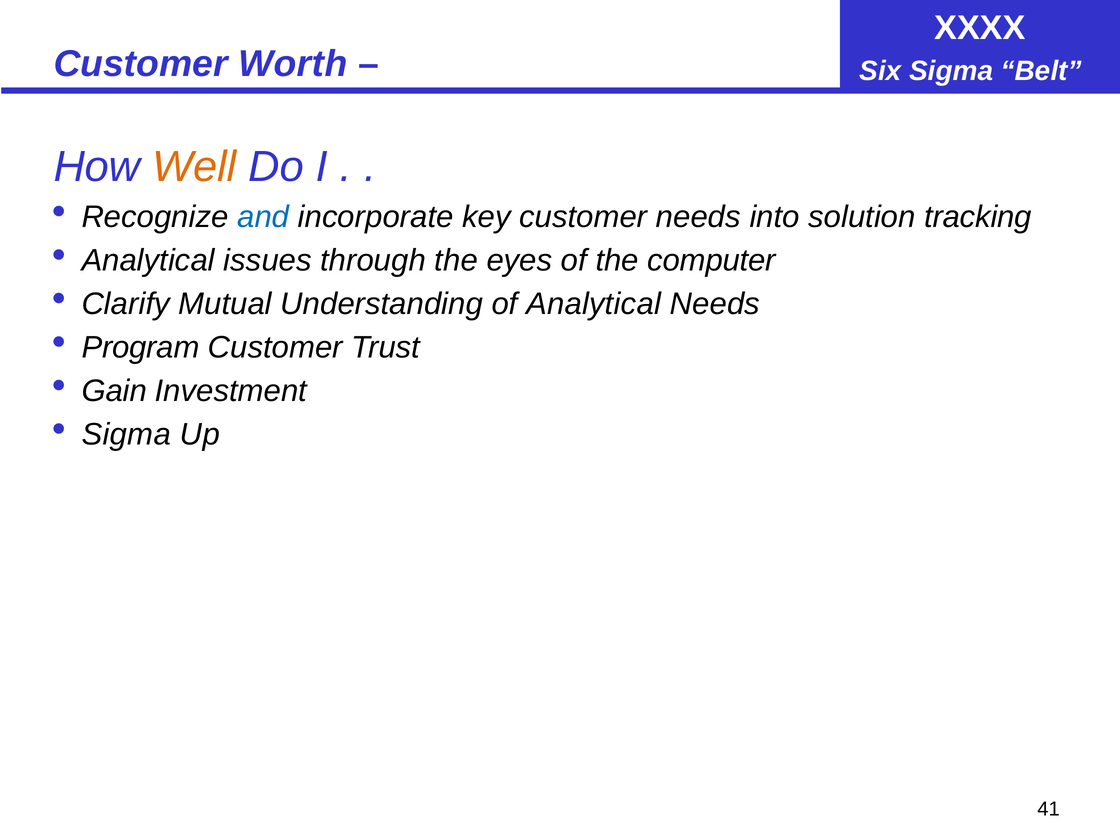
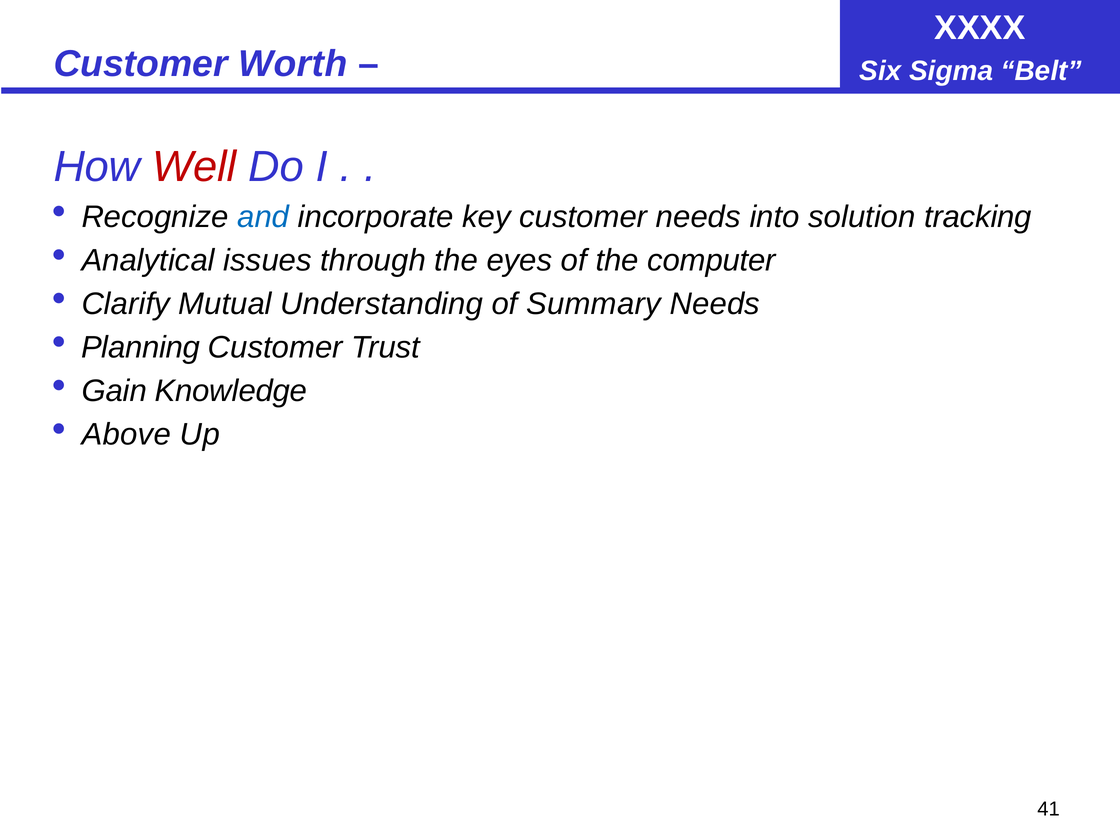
Well colour: orange -> red (194, 167)
of Analytical: Analytical -> Summary (594, 304)
Program: Program -> Planning (141, 348)
Investment: Investment -> Knowledge (231, 391)
Sigma: Sigma -> Above (126, 435)
